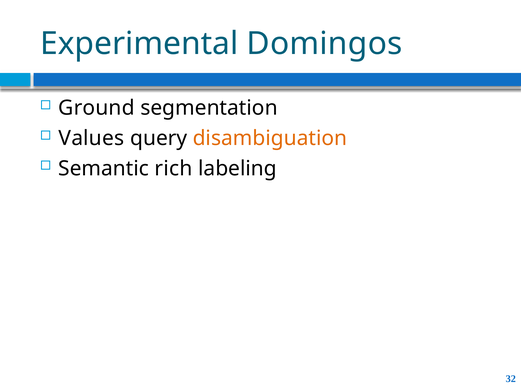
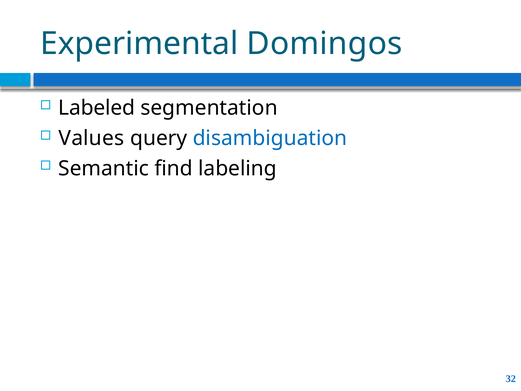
Ground: Ground -> Labeled (97, 108)
disambiguation colour: orange -> blue (270, 138)
rich: rich -> find (174, 168)
